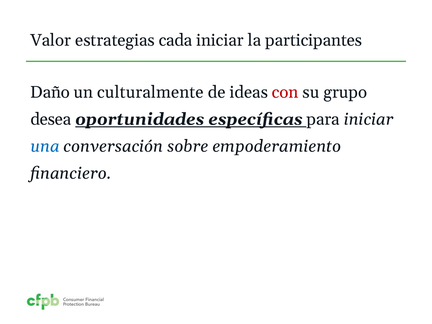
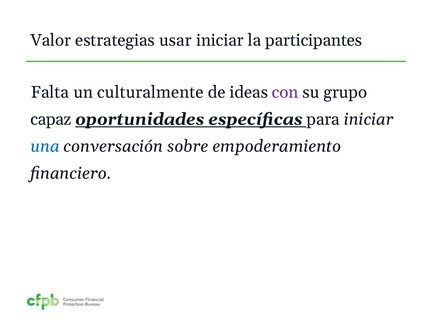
cada: cada -> usar (175, 40)
Daño: Daño -> Falta (50, 92)
con colour: red -> purple (285, 92)
desea: desea -> capaz (51, 119)
